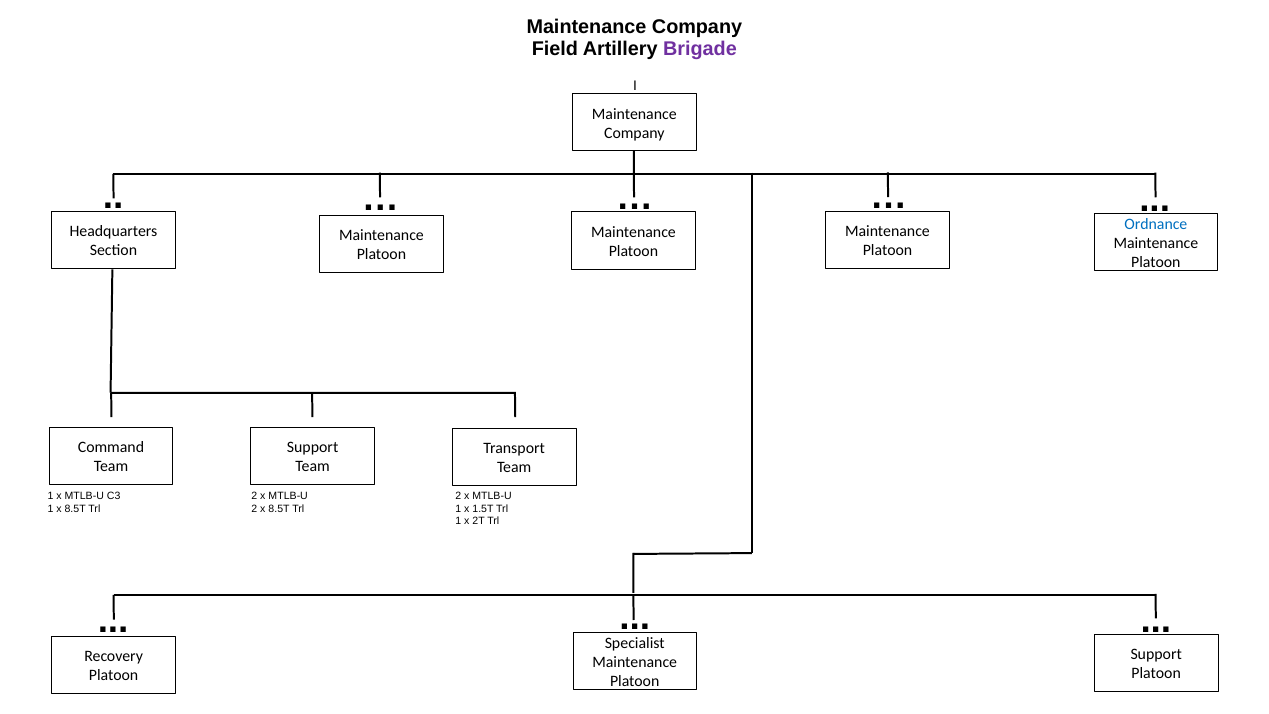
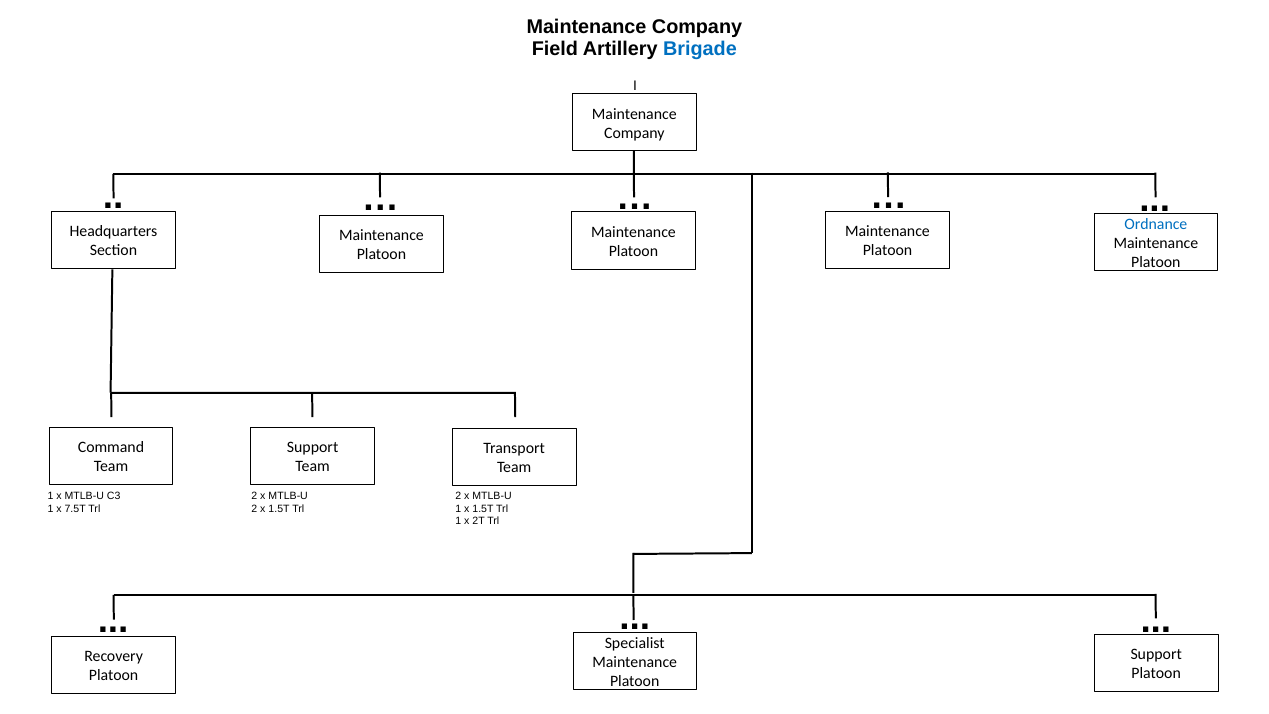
Brigade colour: purple -> blue (700, 48)
1 x 8.5T: 8.5T -> 7.5T (75, 509)
2 x 8.5T: 8.5T -> 1.5T (279, 509)
